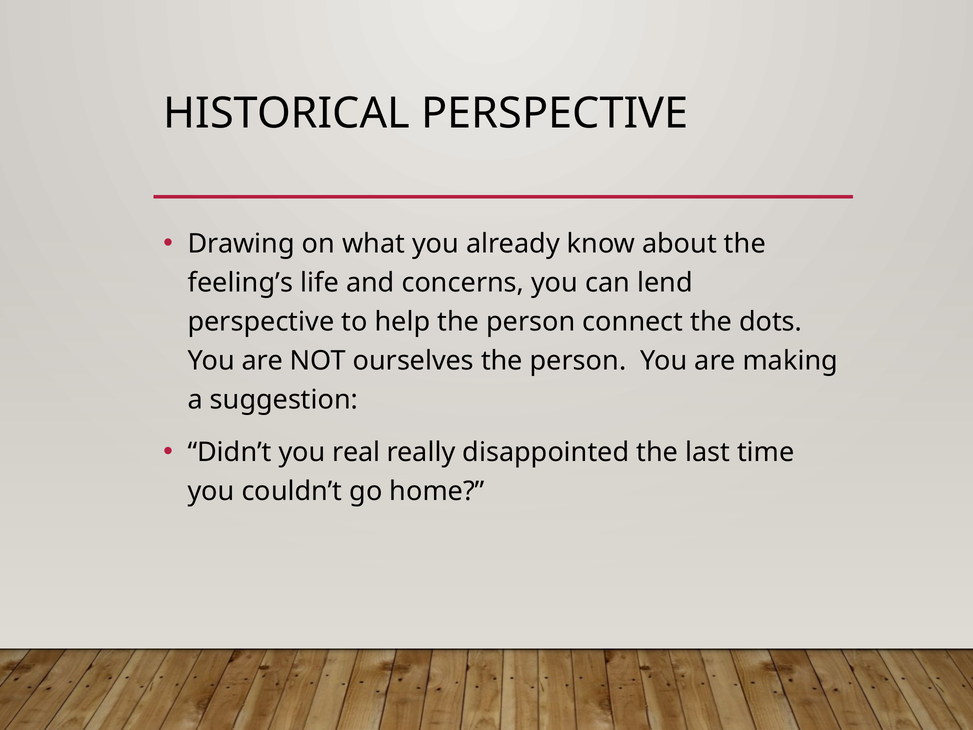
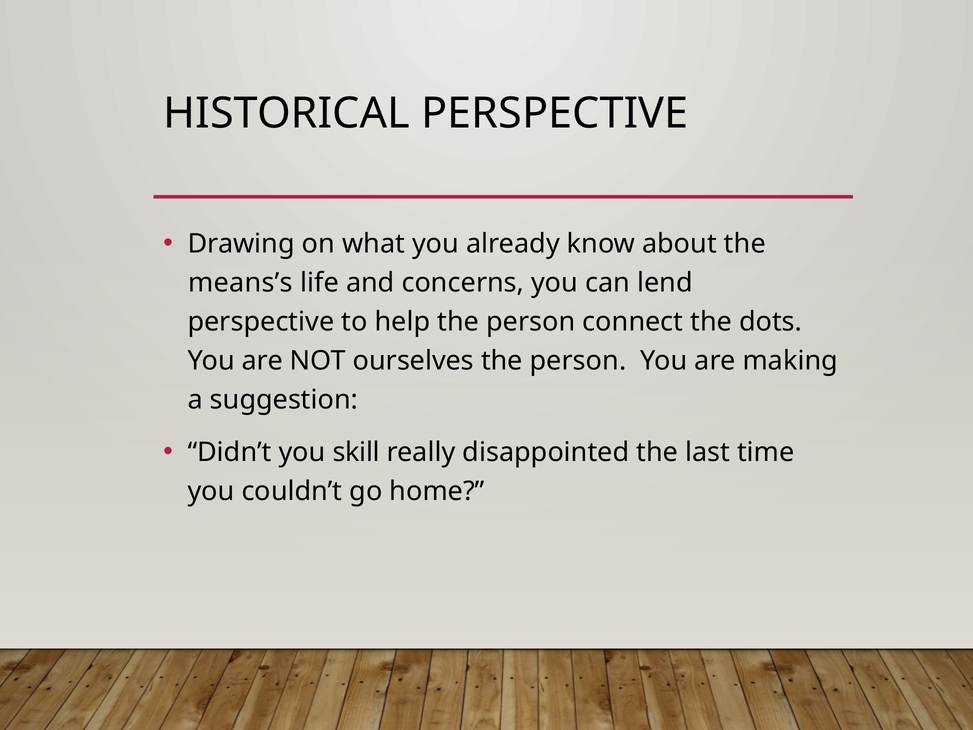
feeling’s: feeling’s -> means’s (240, 283)
real: real -> skill (356, 452)
